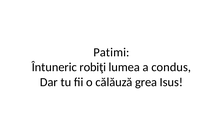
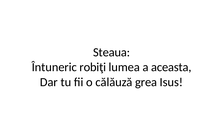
Patimi: Patimi -> Steaua (112, 52)
condus: condus -> aceasta (171, 67)
